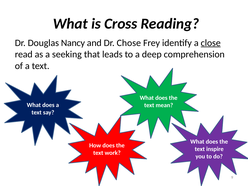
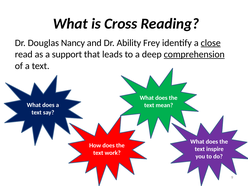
Chose: Chose -> Ability (129, 43)
seeking: seeking -> support (67, 54)
comprehension underline: none -> present (194, 54)
